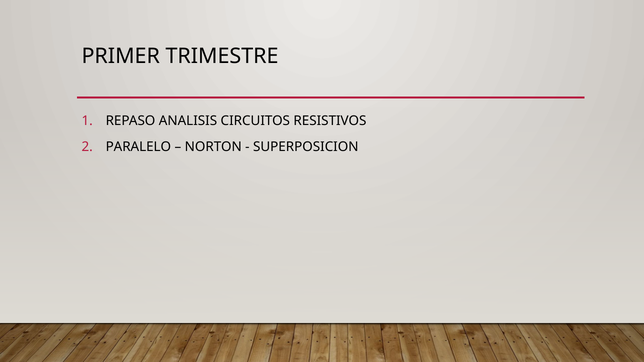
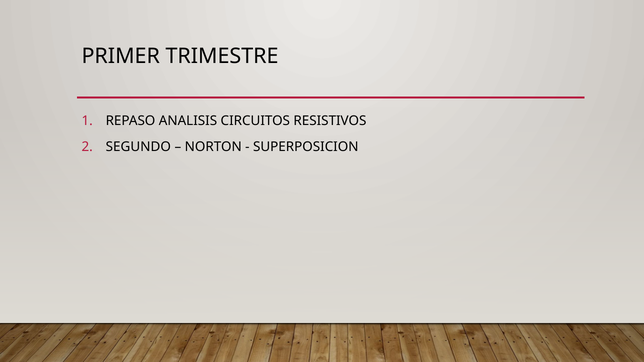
PARALELO: PARALELO -> SEGUNDO (138, 147)
